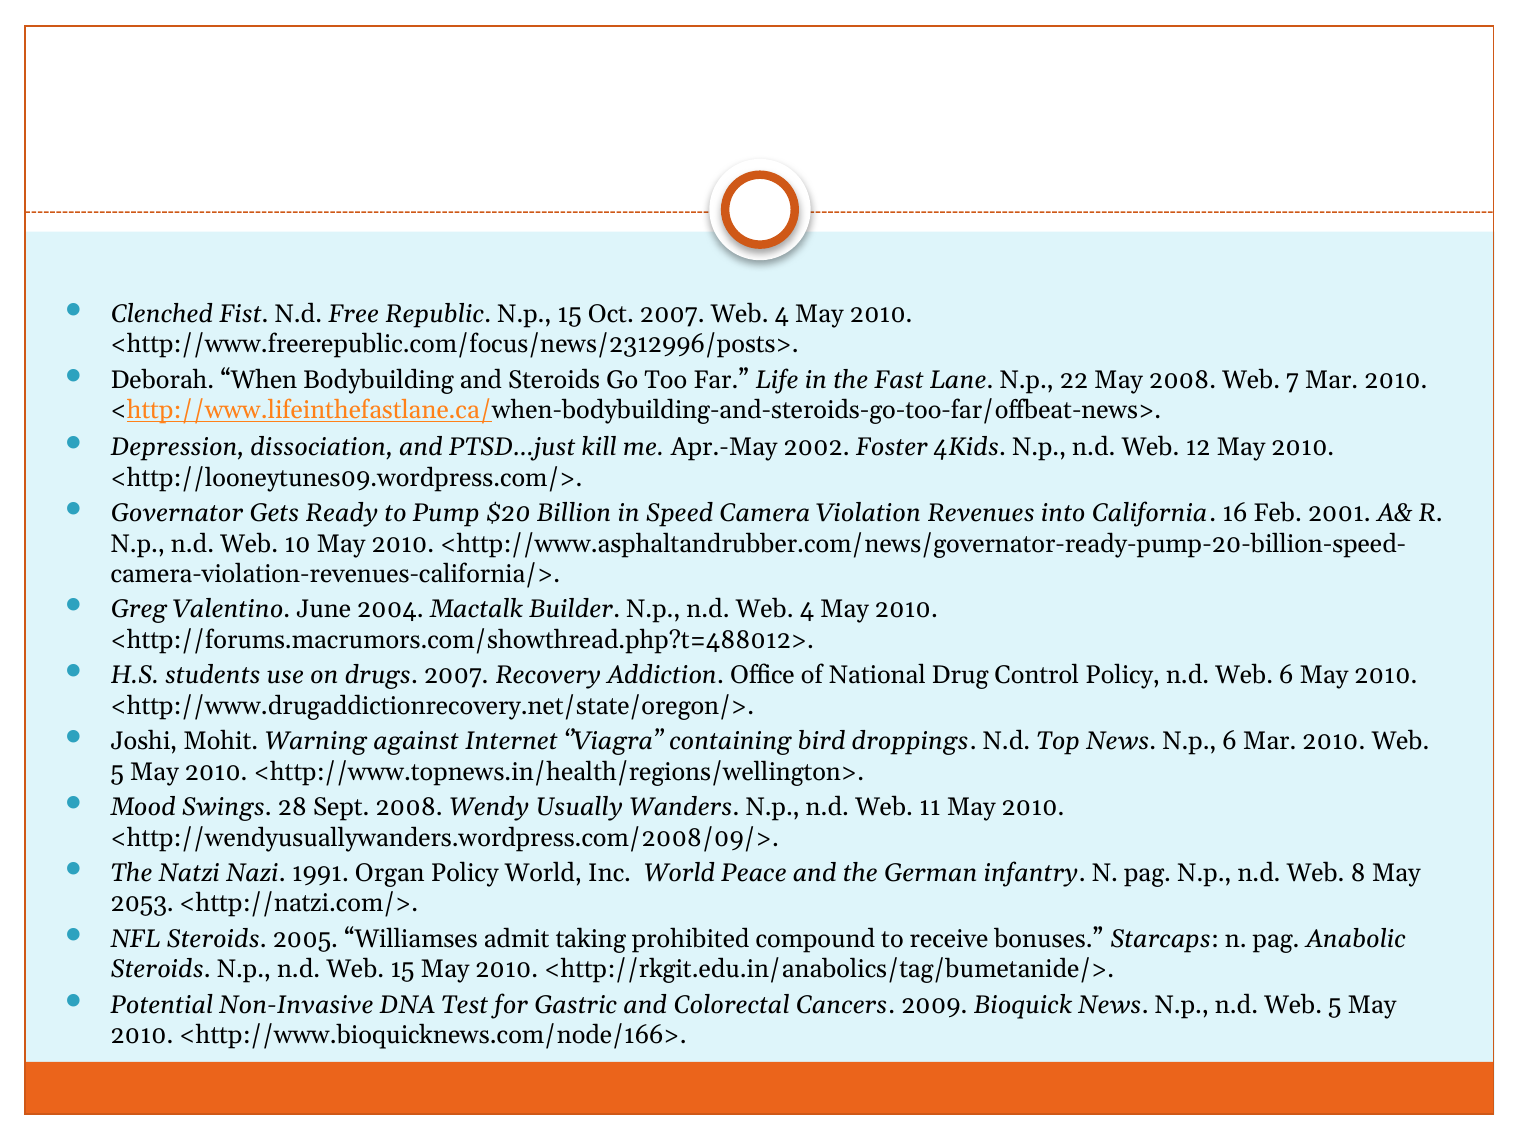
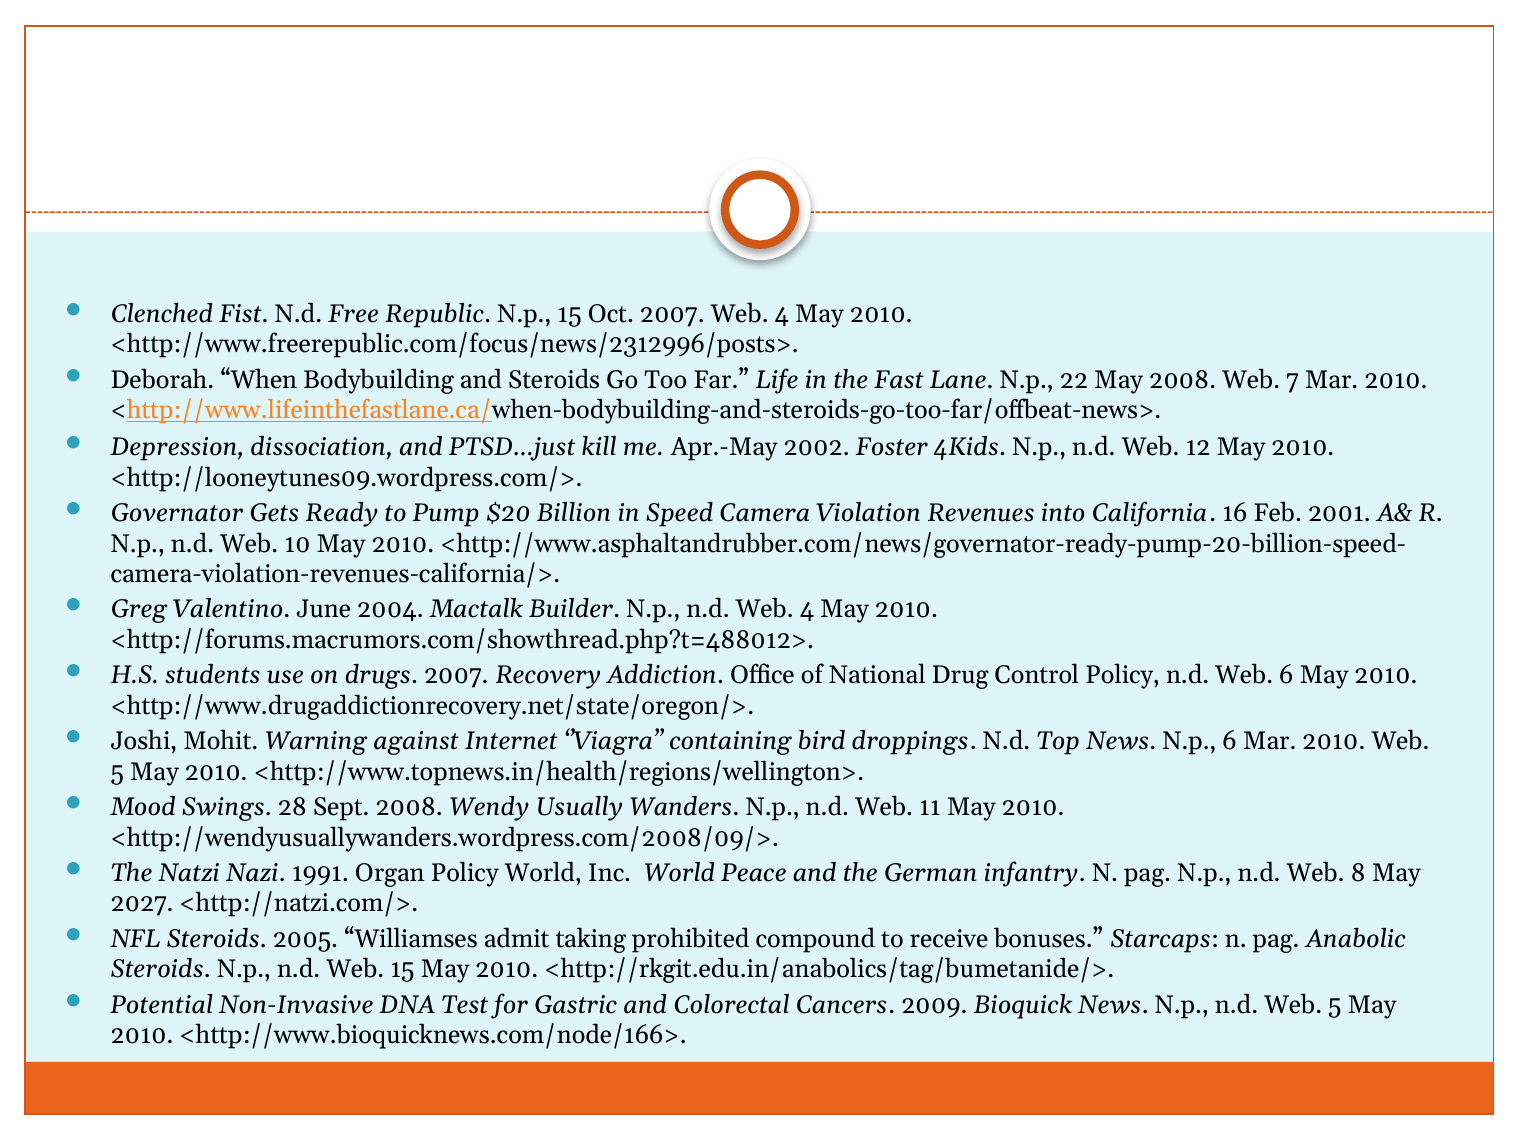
2053: 2053 -> 2027 (142, 904)
